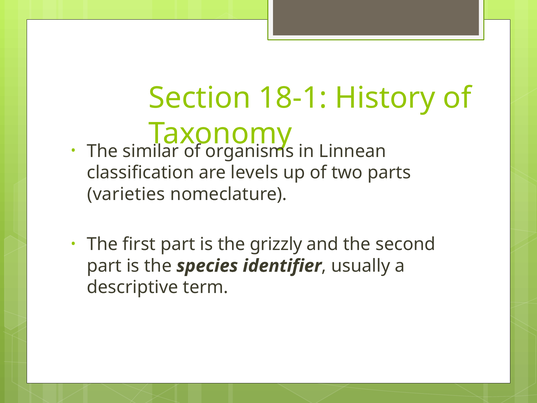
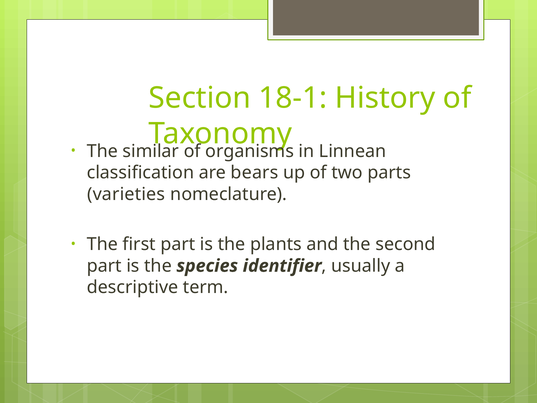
levels: levels -> bears (254, 173)
grizzly: grizzly -> plants (276, 244)
